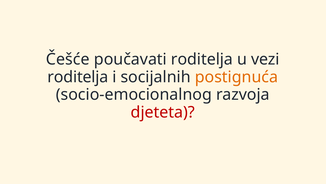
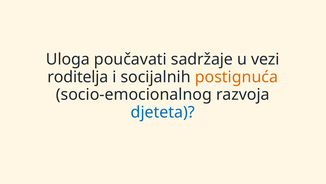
Češće: Češće -> Uloga (68, 59)
poučavati roditelja: roditelja -> sadržaje (202, 59)
djeteta colour: red -> blue (163, 112)
